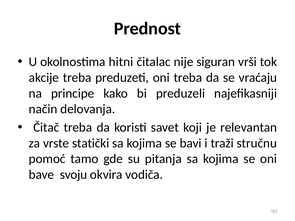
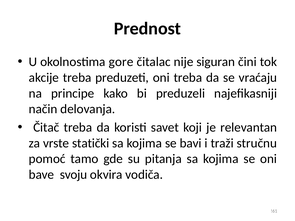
hitni: hitni -> gore (121, 62)
vrši: vrši -> čini (247, 62)
